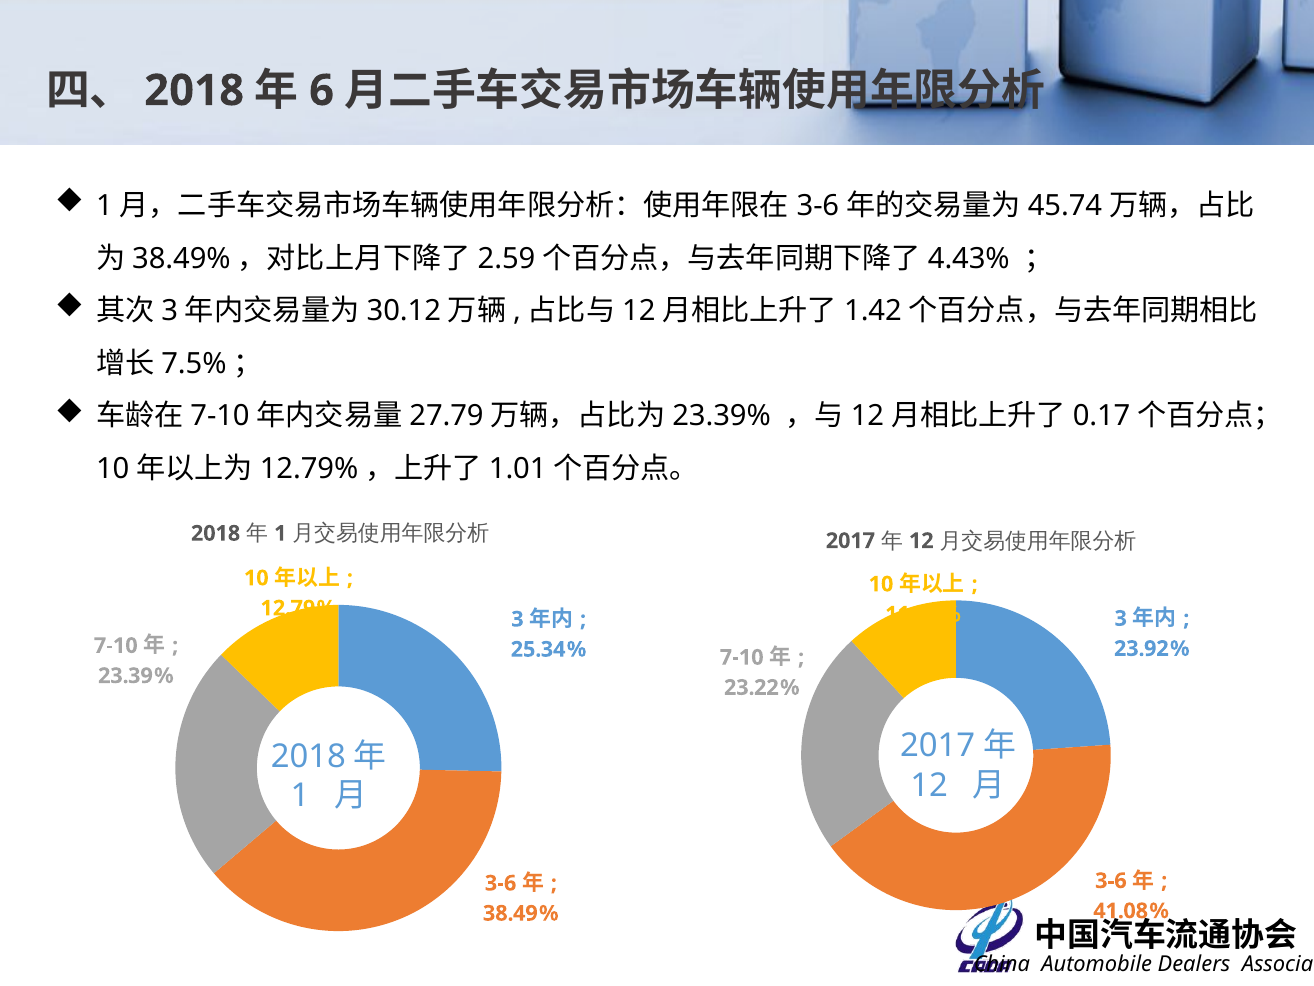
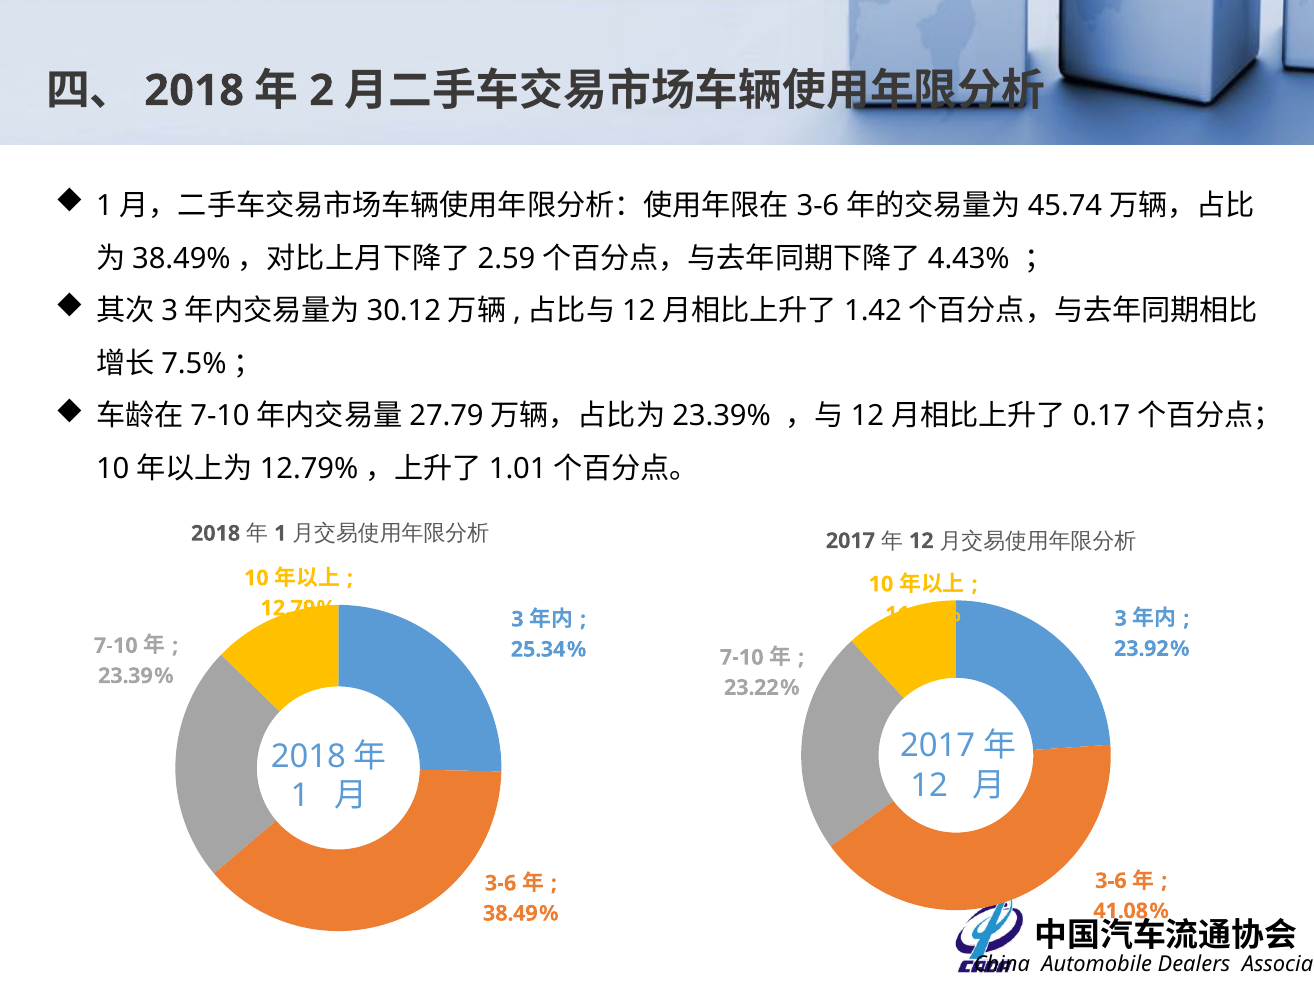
6: 6 -> 2 (322, 91)
